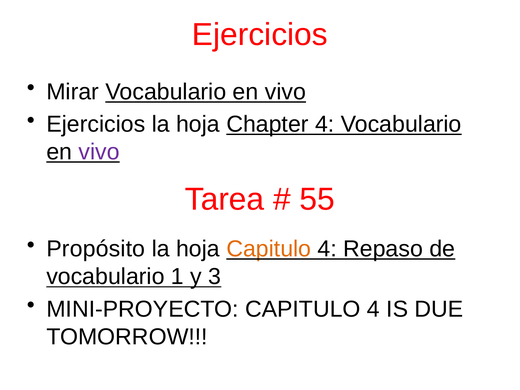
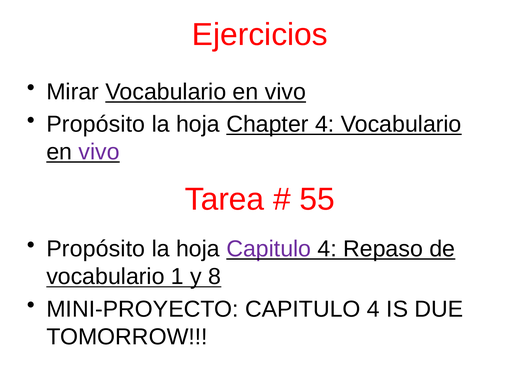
Ejercicios: Ejercicios -> Propósito (96, 124)
Capitulo colour: orange -> purple (269, 249)
3: 3 -> 8 (215, 277)
